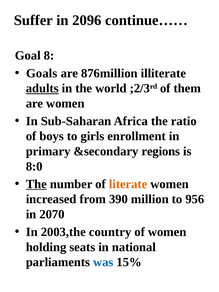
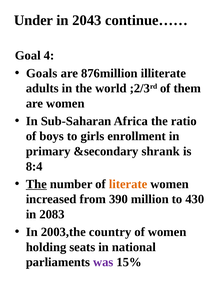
Suffer: Suffer -> Under (33, 20)
2096: 2096 -> 2043 (87, 20)
8: 8 -> 4 (49, 56)
adults underline: present -> none (42, 88)
regions: regions -> shrank (161, 151)
8:0: 8:0 -> 8:4 (34, 166)
956: 956 -> 430 (195, 199)
2070: 2070 -> 2083 (52, 214)
was colour: blue -> purple (103, 262)
